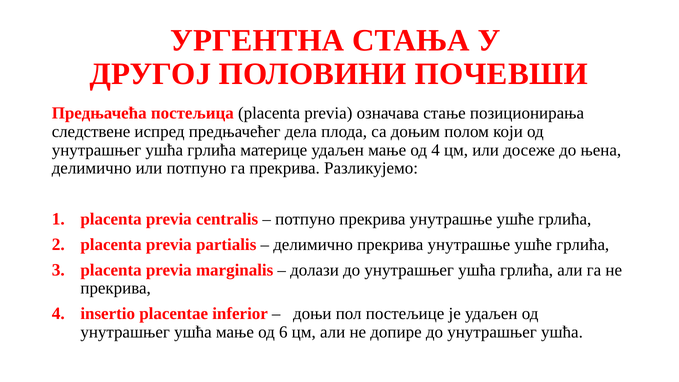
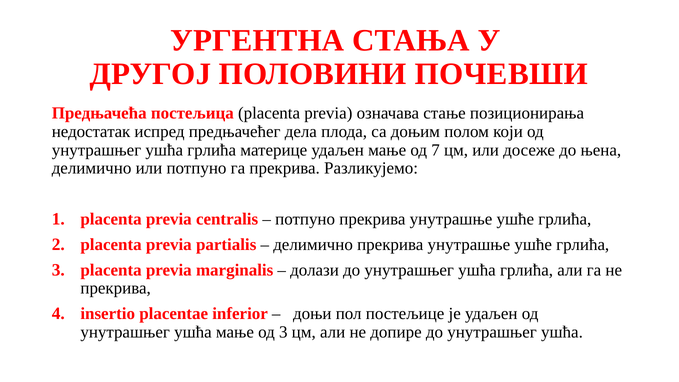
следствене: следствене -> недостатак (91, 132)
од 4: 4 -> 7 (436, 150)
од 6: 6 -> 3 (283, 332)
